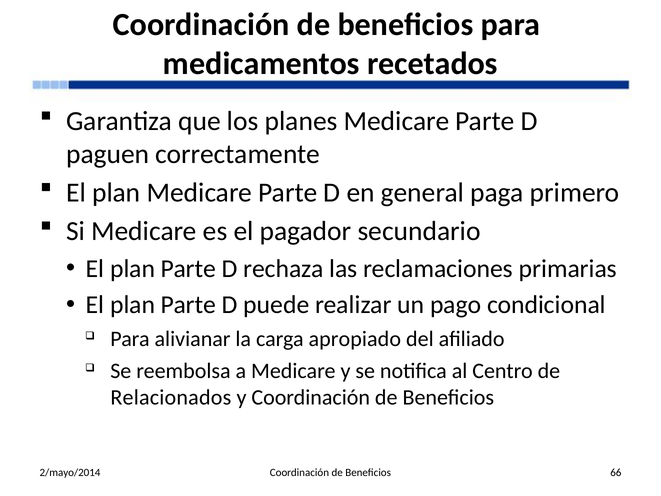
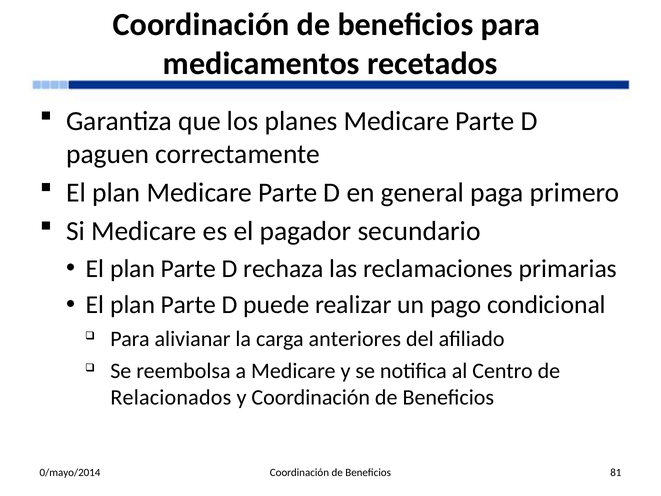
apropiado: apropiado -> anteriores (355, 339)
2/mayo/2014: 2/mayo/2014 -> 0/mayo/2014 (70, 472)
66: 66 -> 81 (616, 472)
